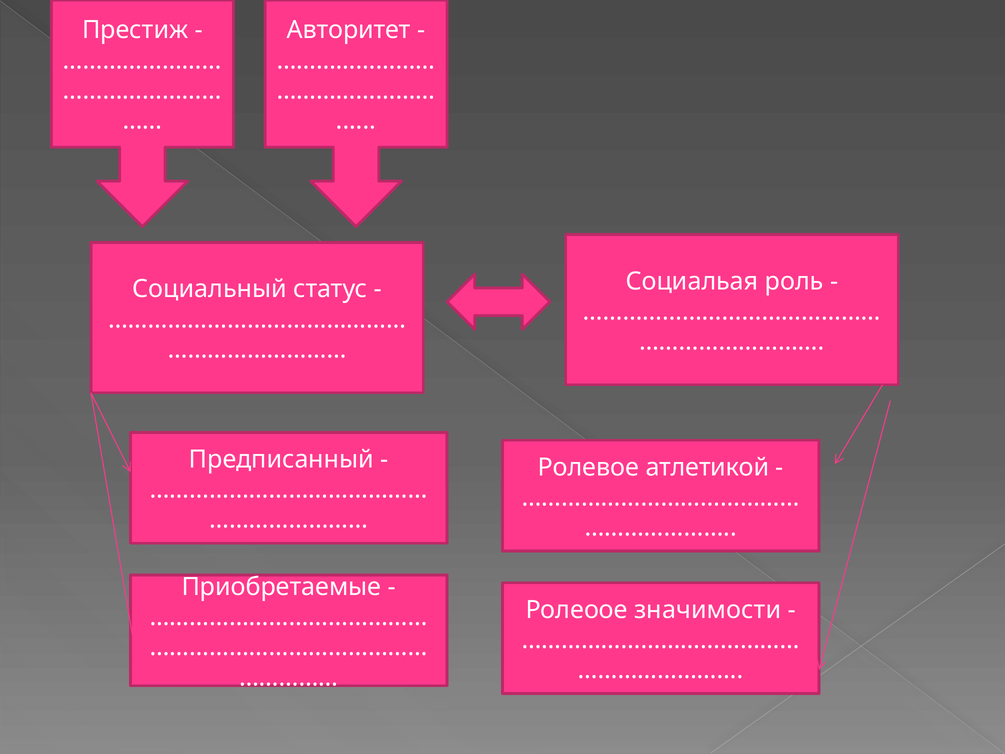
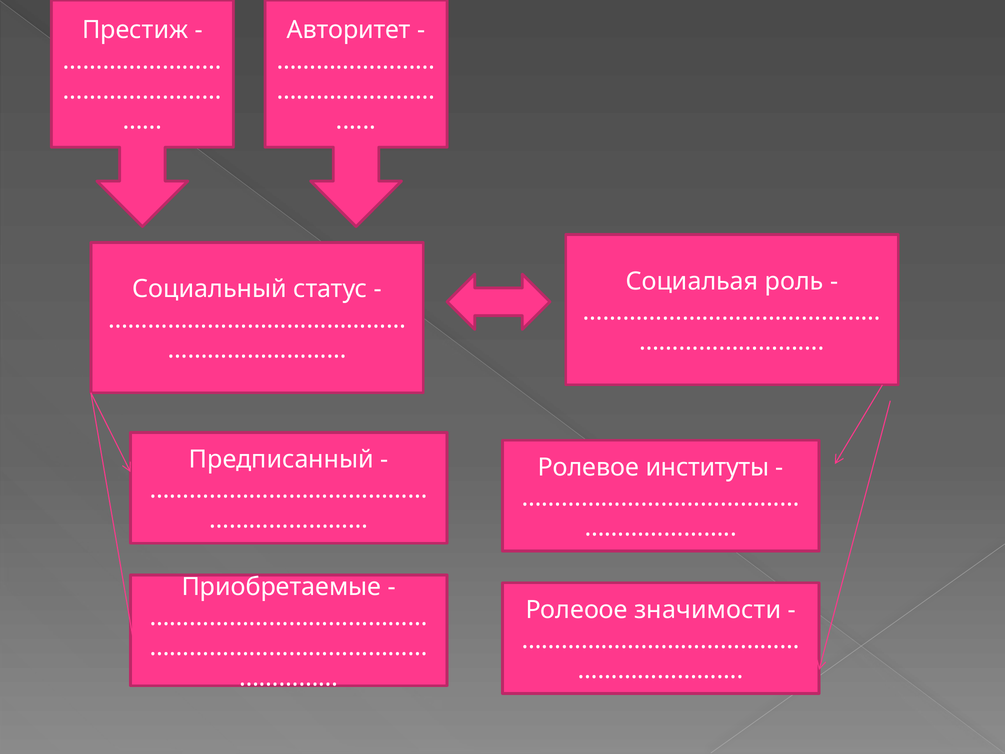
атлетикой: атлетикой -> институты (707, 467)
